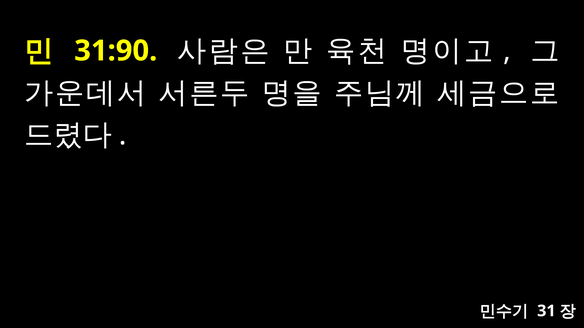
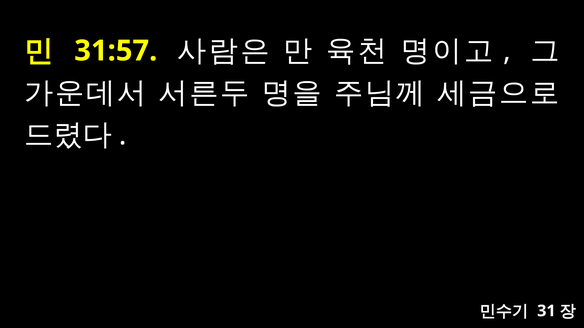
31:90: 31:90 -> 31:57 (116, 51)
